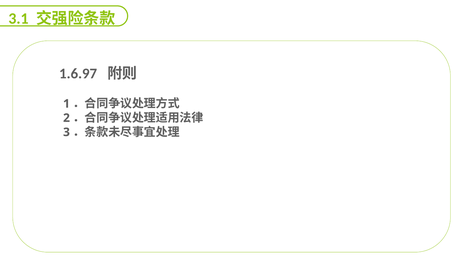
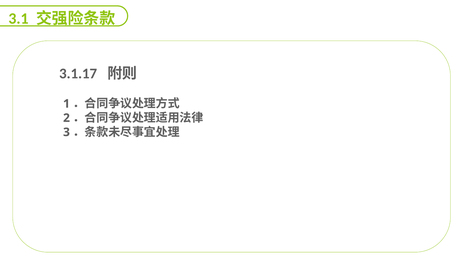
1.6.97: 1.6.97 -> 3.1.17 (78, 74)
